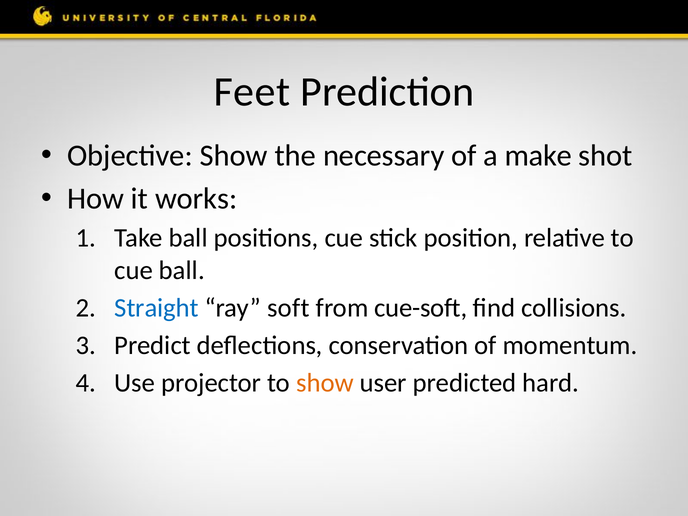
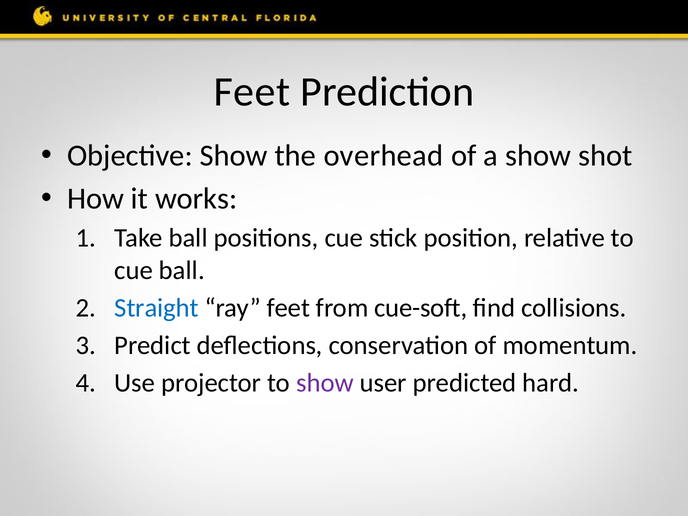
necessary: necessary -> overhead (383, 156)
a make: make -> show (538, 156)
ray soft: soft -> feet (288, 308)
show colour: orange -> purple (325, 383)
